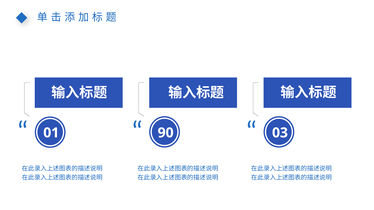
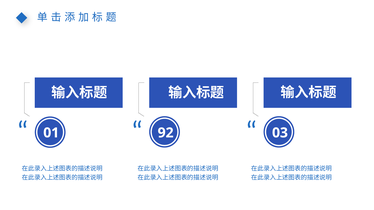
90: 90 -> 92 (166, 132)
